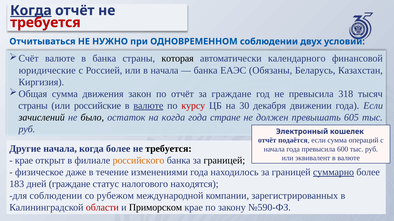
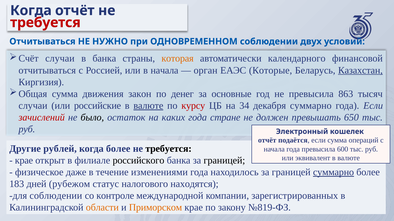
Когда underline: present -> none (31, 11)
валюте: валюте -> случаи (60, 59)
которая colour: black -> orange (178, 59)
юридические: юридические -> отчитываться (47, 70)
банка: банка -> орган (206, 70)
Обязаны: Обязаны -> Которые (271, 70)
Казахстан underline: none -> present (360, 70)
по отчёт: отчёт -> денег (182, 94)
за граждане: граждане -> основные (232, 94)
318: 318 -> 863 (346, 94)
страны: страны -> случаи (33, 106)
30: 30 -> 34 (244, 106)
декабря движении: движении -> суммарно (311, 106)
зачислений colour: black -> red (42, 118)
на когда: когда -> каких (173, 118)
605: 605 -> 650 (351, 118)
Другие начала: начала -> рублей (60, 149)
российского colour: orange -> black (138, 161)
дней граждане: граждане -> рубежом (70, 184)
рубежом: рубежом -> контроле (115, 196)
области colour: red -> orange (102, 208)
Приморском colour: black -> orange (156, 208)
№590-ФЗ: №590-ФЗ -> №819-ФЗ (269, 208)
